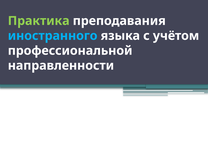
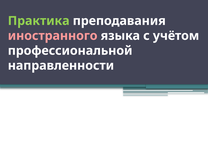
иностранного colour: light blue -> pink (53, 36)
